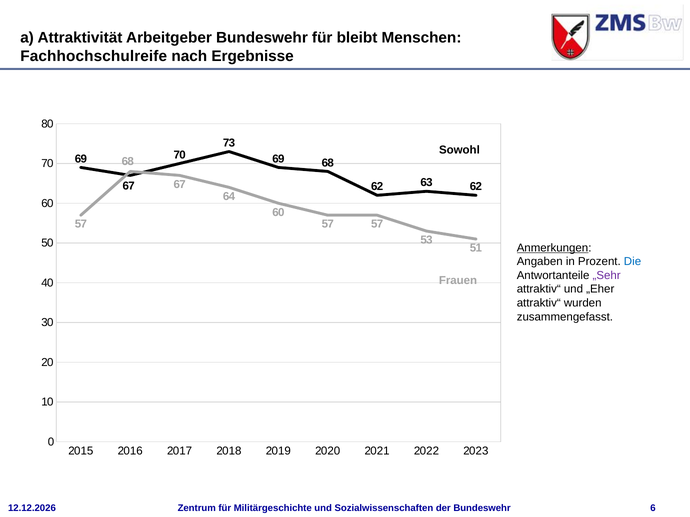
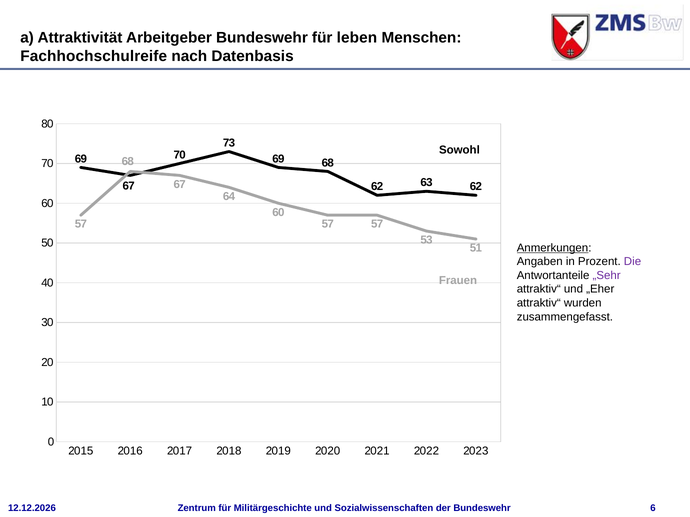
bleibt: bleibt -> leben (357, 38)
Ergebnisse: Ergebnisse -> Datenbasis (253, 56)
Die colour: blue -> purple (633, 262)
